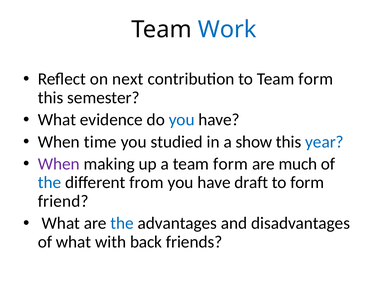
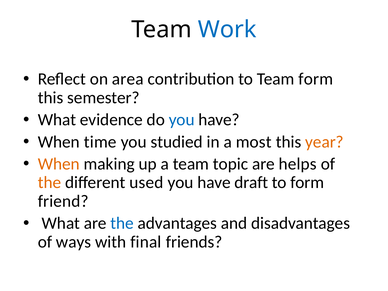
next: next -> area (128, 79)
show: show -> most (254, 142)
year colour: blue -> orange (324, 142)
When colour: purple -> orange (59, 164)
a team form: form -> topic (231, 164)
much: much -> helps (298, 164)
the colour: blue -> orange (49, 183)
from: from -> used (146, 183)
of what: what -> ways (74, 242)
back: back -> final (146, 242)
